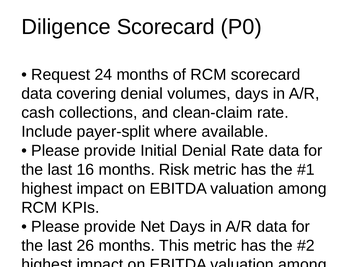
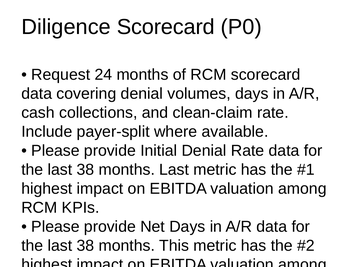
16: 16 -> 38 (85, 170)
months Risk: Risk -> Last (174, 170)
26: 26 -> 38 (85, 246)
